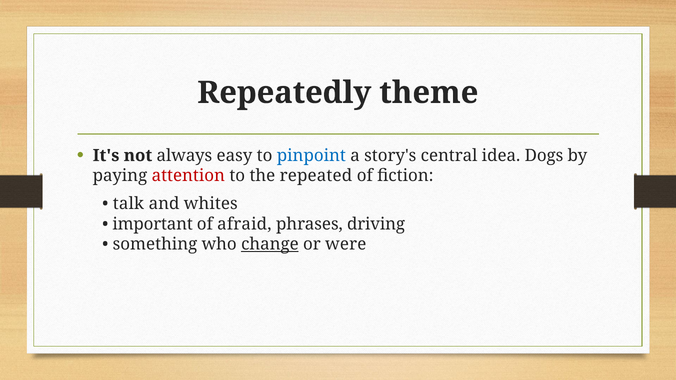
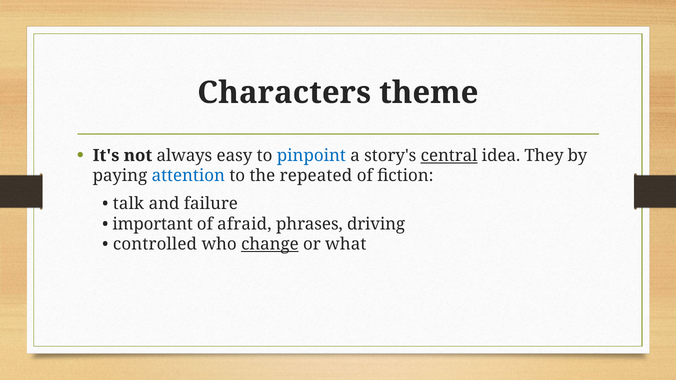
Repeatedly: Repeatedly -> Characters (284, 93)
central underline: none -> present (449, 156)
Dogs: Dogs -> They (544, 156)
attention colour: red -> blue (188, 176)
whites: whites -> failure (211, 204)
something: something -> controlled (155, 244)
were: were -> what (346, 244)
